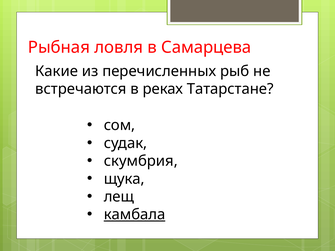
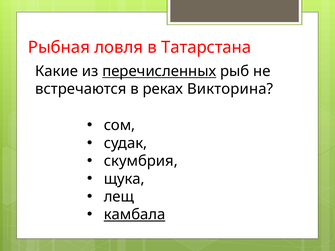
Самарцева: Самарцева -> Татарстана (206, 47)
перечисленных underline: none -> present (159, 71)
Татарстане: Татарстане -> Викторина (230, 89)
